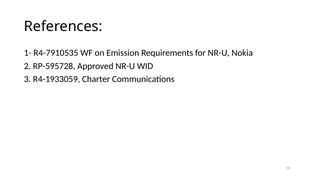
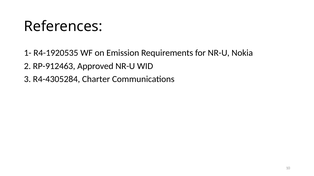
R4-7910535: R4-7910535 -> R4-1920535 (56, 53)
RP-595728: RP-595728 -> RP-912463 (54, 66)
R4-1933059: R4-1933059 -> R4-4305284 (56, 79)
